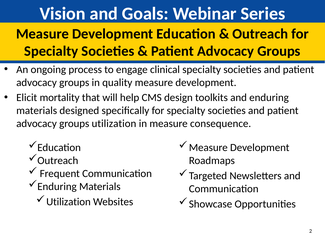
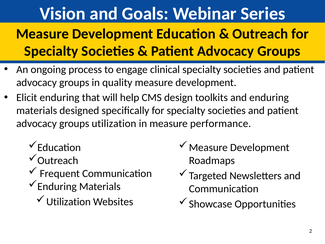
Elicit mortality: mortality -> enduring (60, 98)
consequence: consequence -> performance (221, 124)
